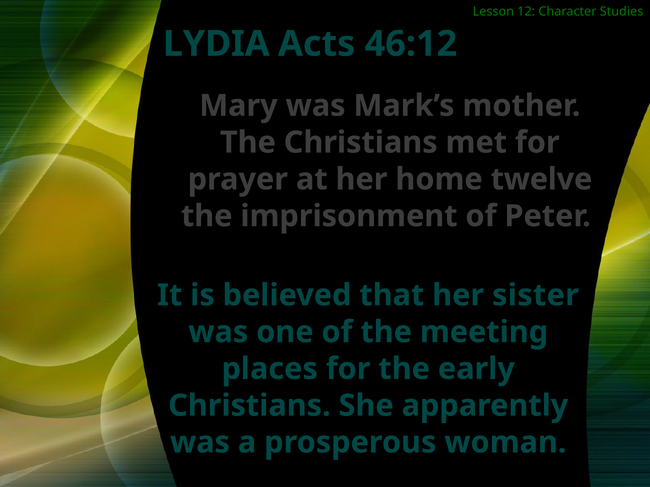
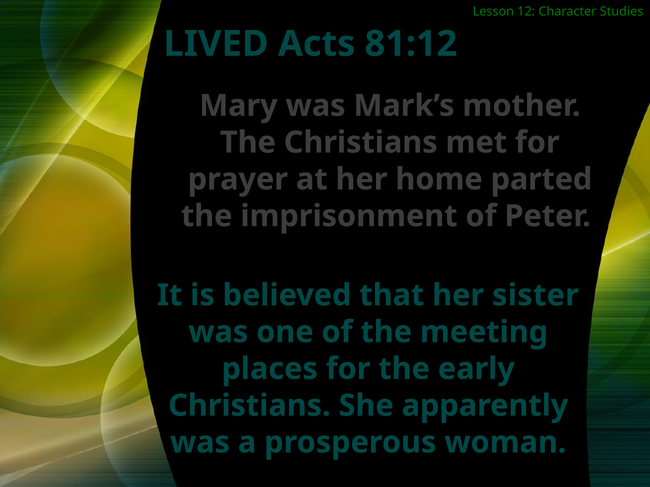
LYDIA: LYDIA -> LIVED (216, 44)
46:12: 46:12 -> 81:12 (411, 44)
twelve: twelve -> parted (541, 179)
